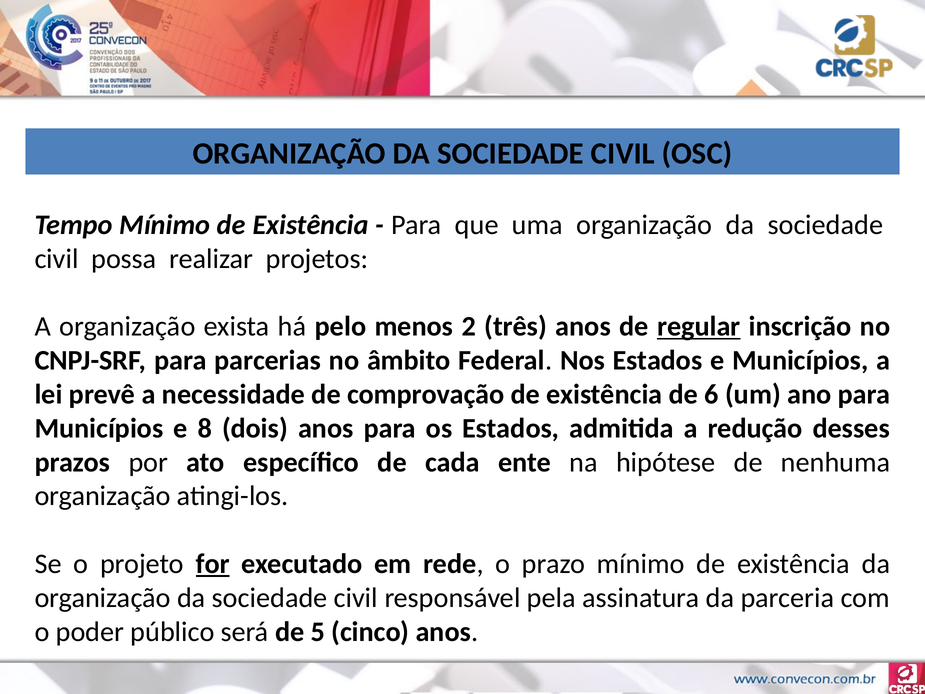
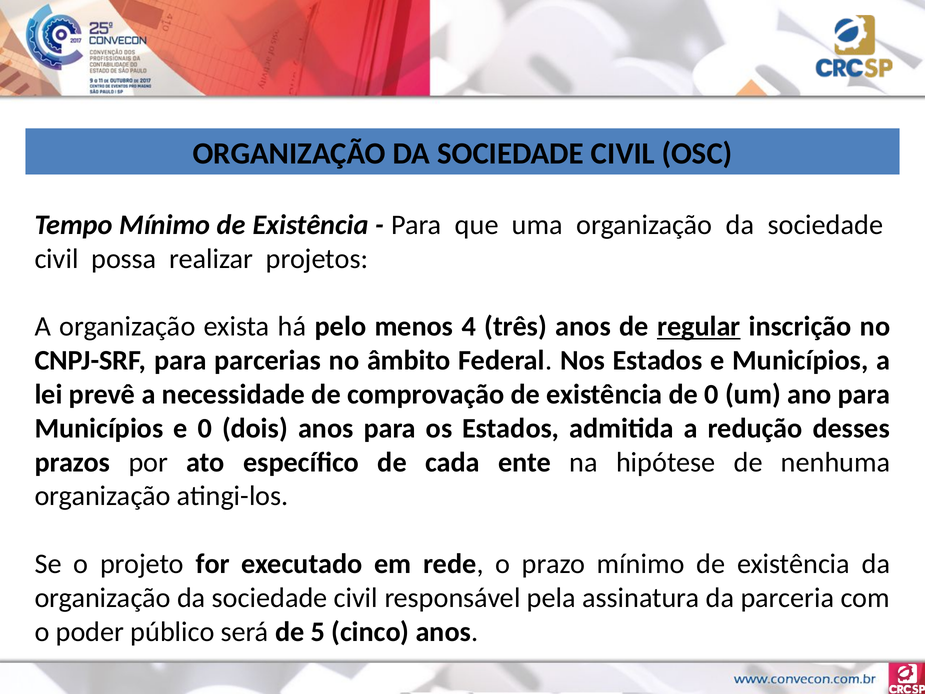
2: 2 -> 4 (469, 326)
de 6: 6 -> 0 (712, 394)
e 8: 8 -> 0 (205, 428)
for underline: present -> none (213, 564)
